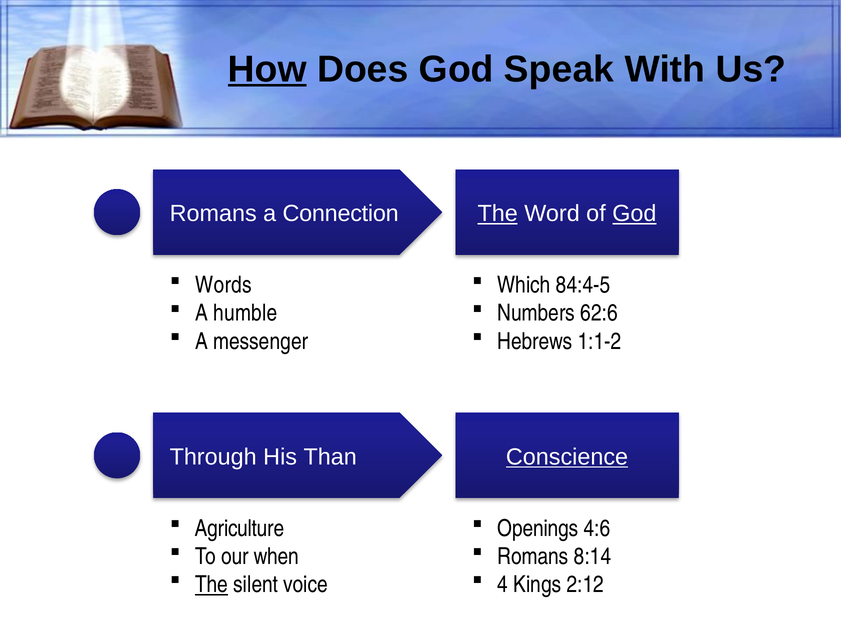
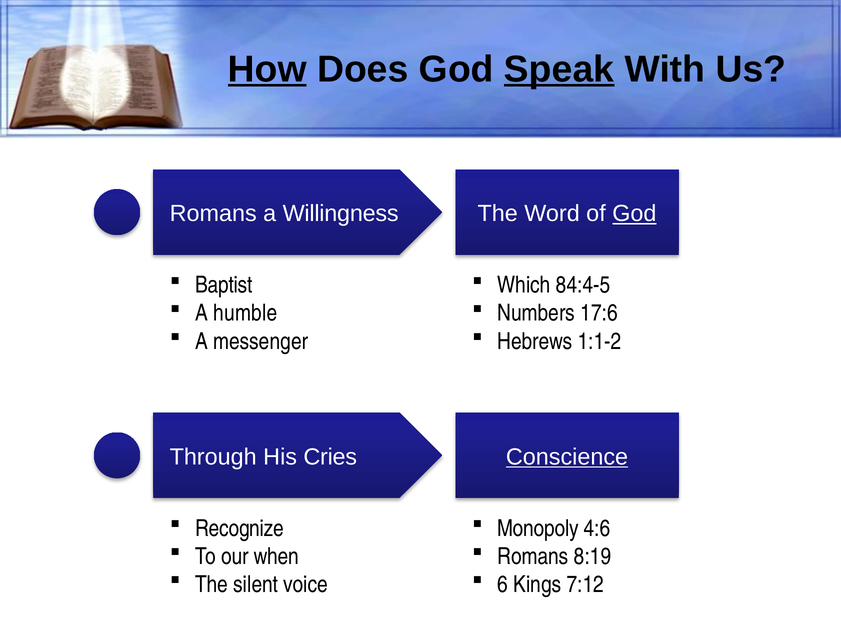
Speak underline: none -> present (559, 69)
Connection: Connection -> Willingness (341, 214)
The underline: present -> none (498, 214)
Words: Words -> Baptist (224, 285)
62:6: 62:6 -> 17:6 (599, 313)
Than: Than -> Cries (330, 457)
Agriculture: Agriculture -> Recognize (240, 528)
Openings: Openings -> Monopoly (538, 528)
8:14: 8:14 -> 8:19 (593, 556)
The underline: present -> none (212, 584)
4: 4 -> 6 (503, 584)
2:12: 2:12 -> 7:12 (585, 584)
